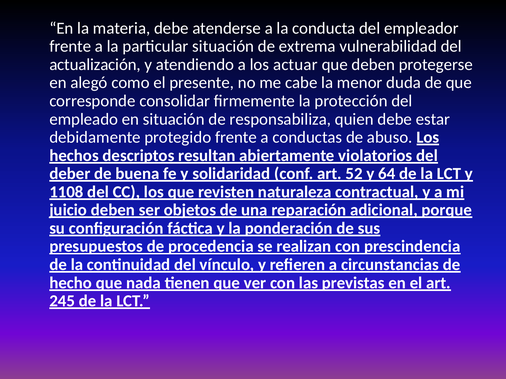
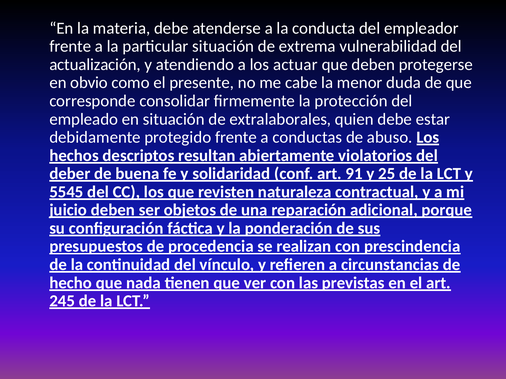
alegó: alegó -> obvio (89, 83)
responsabiliza: responsabiliza -> extralaborales (280, 119)
52: 52 -> 91 (354, 174)
64: 64 -> 25 (387, 174)
1108: 1108 -> 5545 (66, 192)
